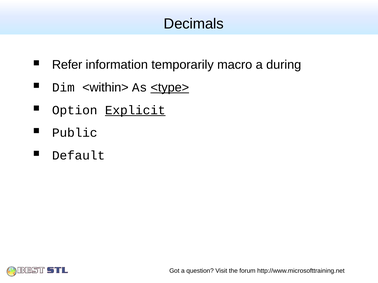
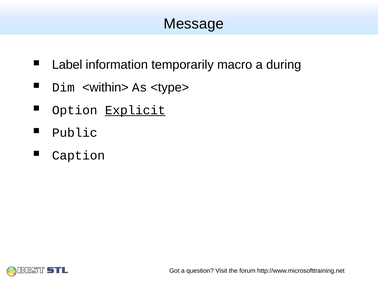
Decimals: Decimals -> Message (194, 24)
Refer: Refer -> Label (67, 65)
<type> underline: present -> none (170, 88)
Default: Default -> Caption (79, 156)
